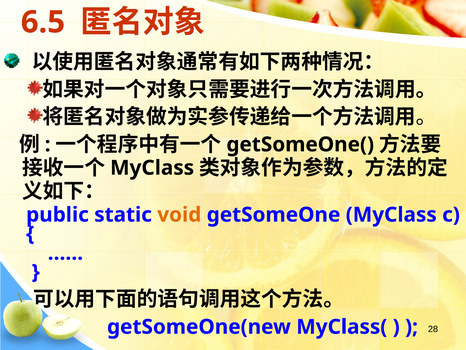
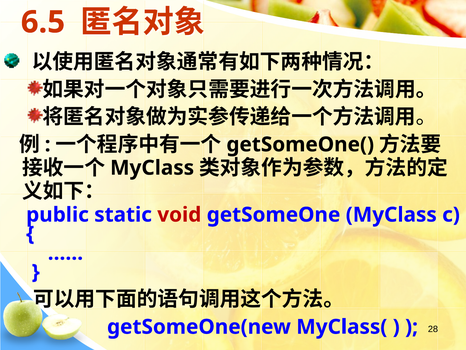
void colour: orange -> red (179, 214)
